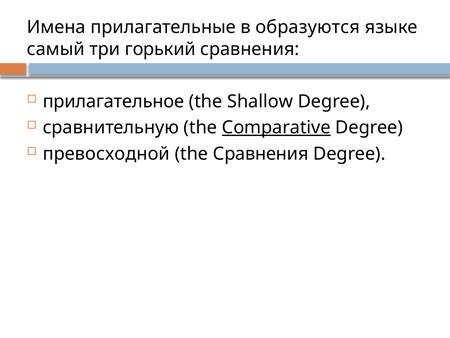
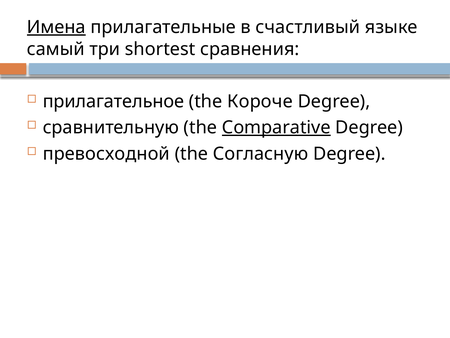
Имена underline: none -> present (56, 27)
образуются: образуются -> счастливый (308, 27)
горький: горький -> shortest (160, 49)
Shallow: Shallow -> Короче (260, 101)
the Сравнения: Сравнения -> Согласную (261, 153)
